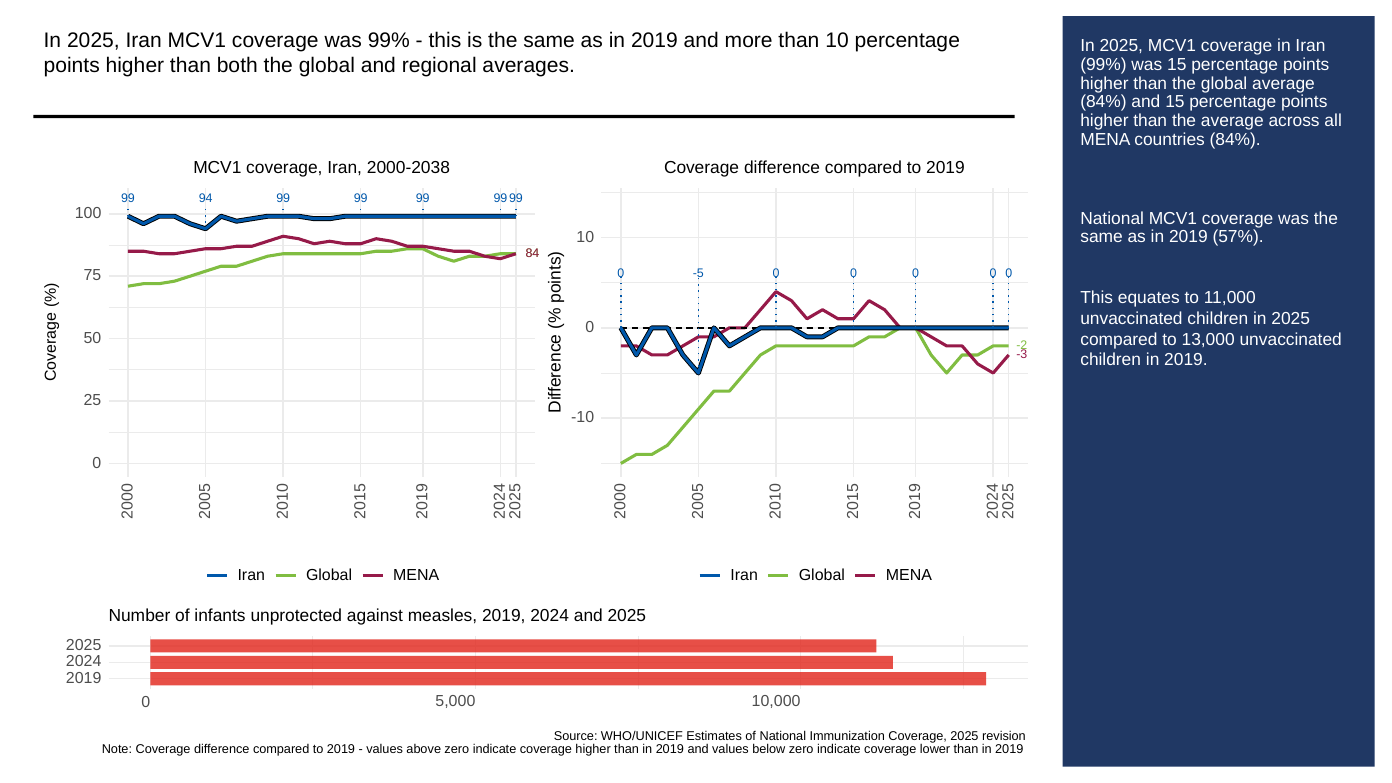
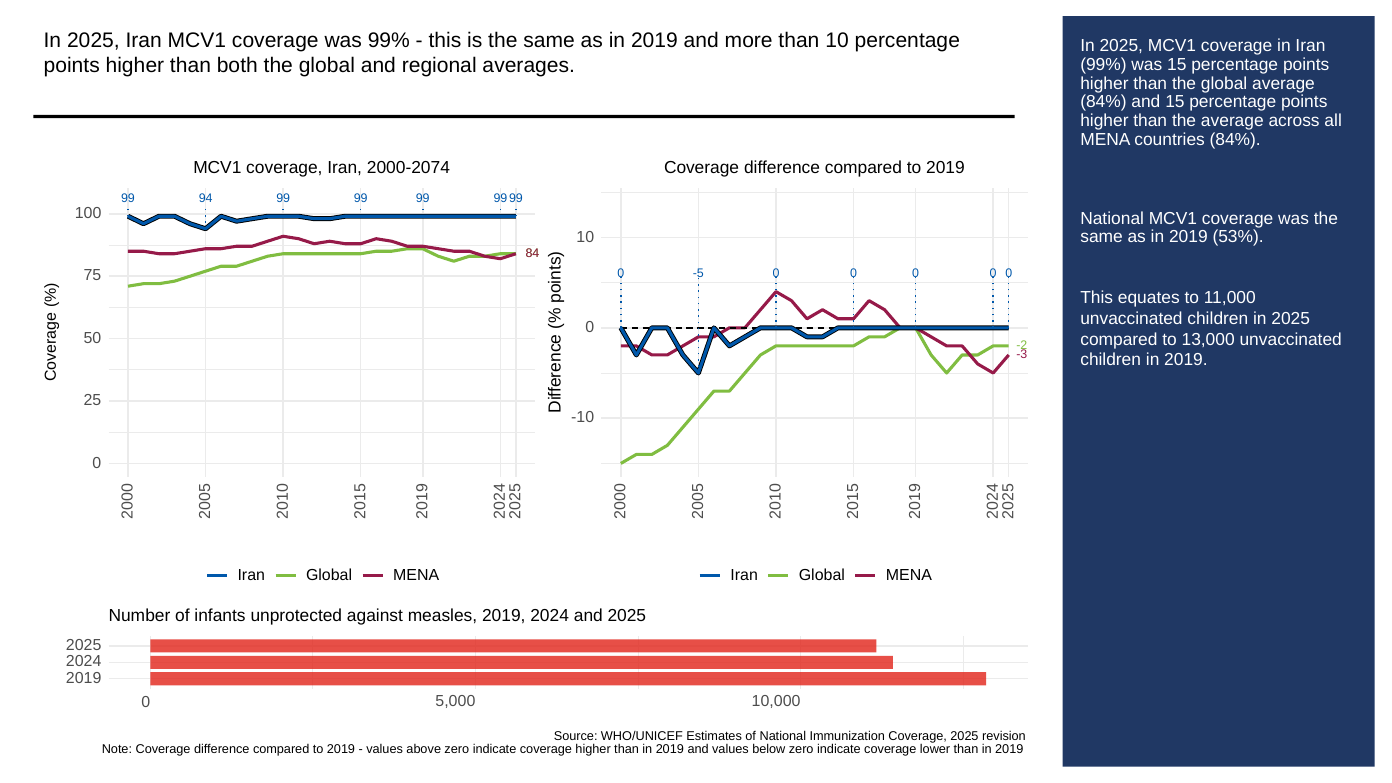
2000-2038: 2000-2038 -> 2000-2074 (408, 168)
57%: 57% -> 53% (1238, 237)
